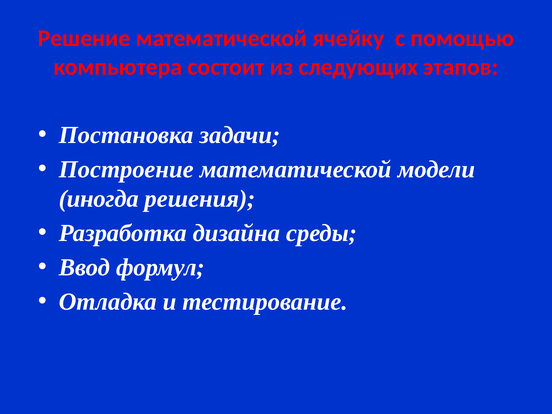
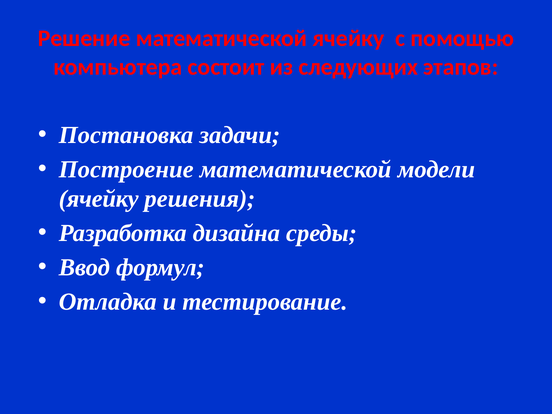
иногда: иногда -> ячейку (99, 199)
